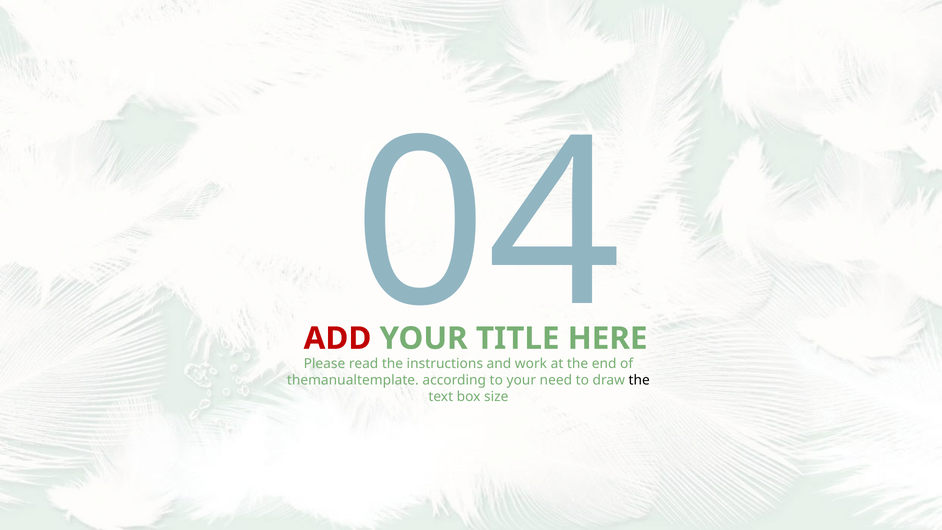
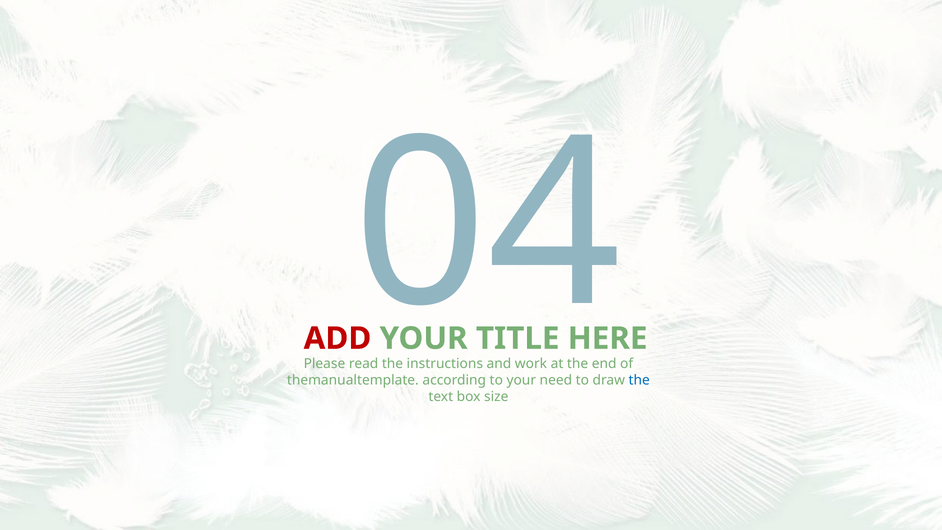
the colour: black -> blue (639, 380)
